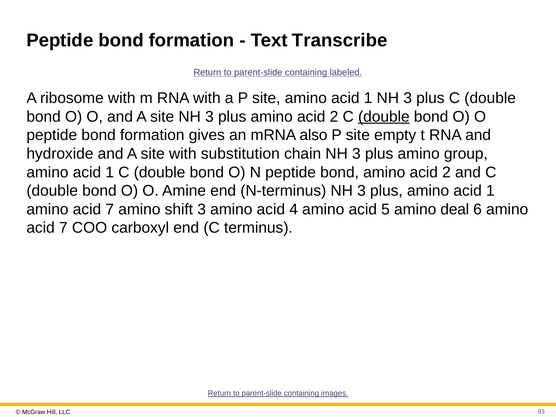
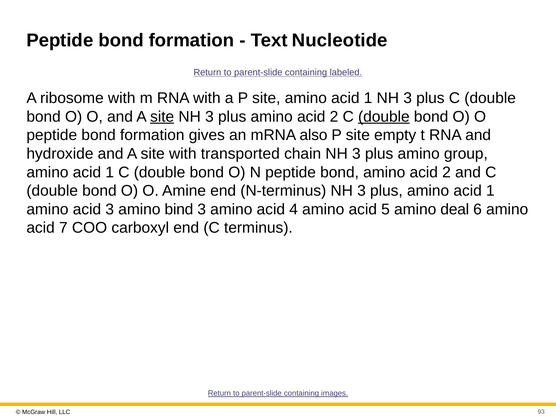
Transcribe: Transcribe -> Nucleotide (340, 40)
site underline: none -> present (162, 117)
substitution: substitution -> transported (240, 154)
7: 7 -> 3 (110, 209)
shift: shift -> bind (179, 209)
